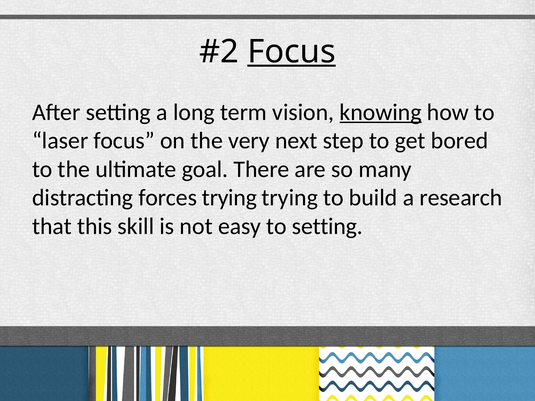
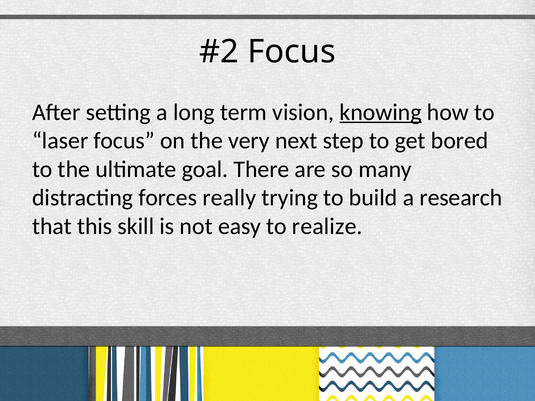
Focus underline: present -> none (292, 52)
forces trying: trying -> really (229, 198)
to setting: setting -> realize (327, 226)
